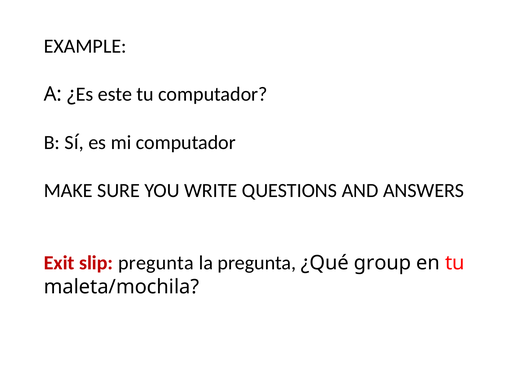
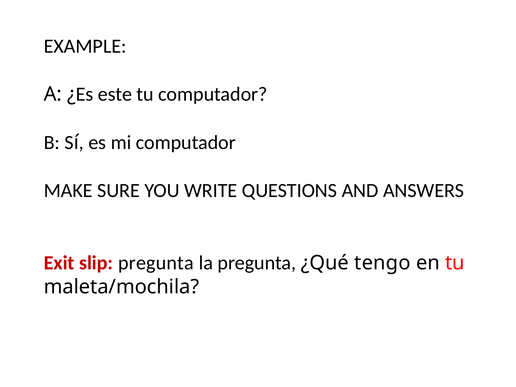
group: group -> tengo (382, 263)
